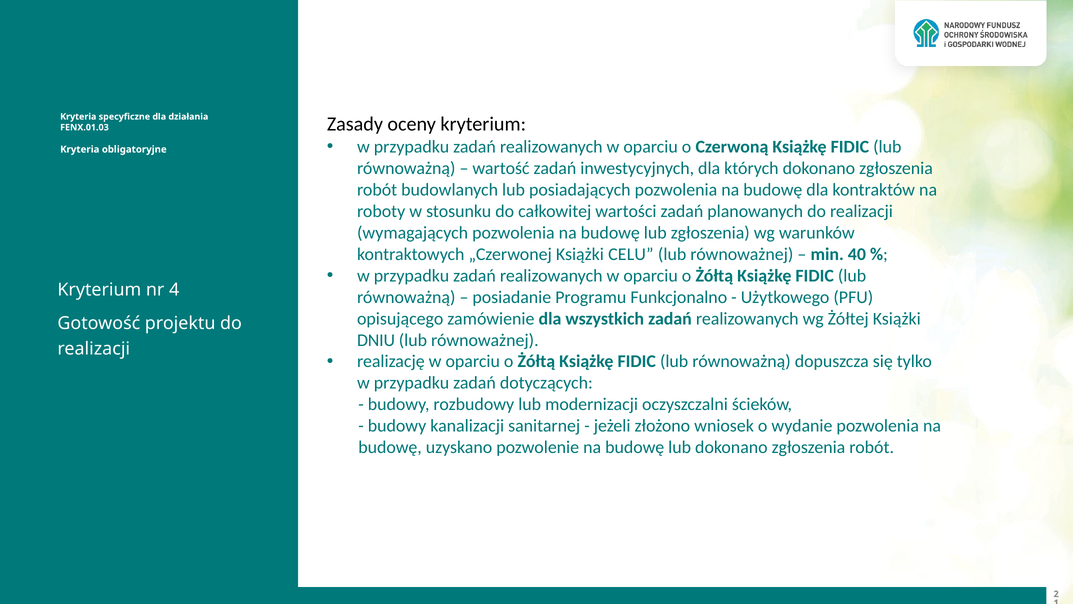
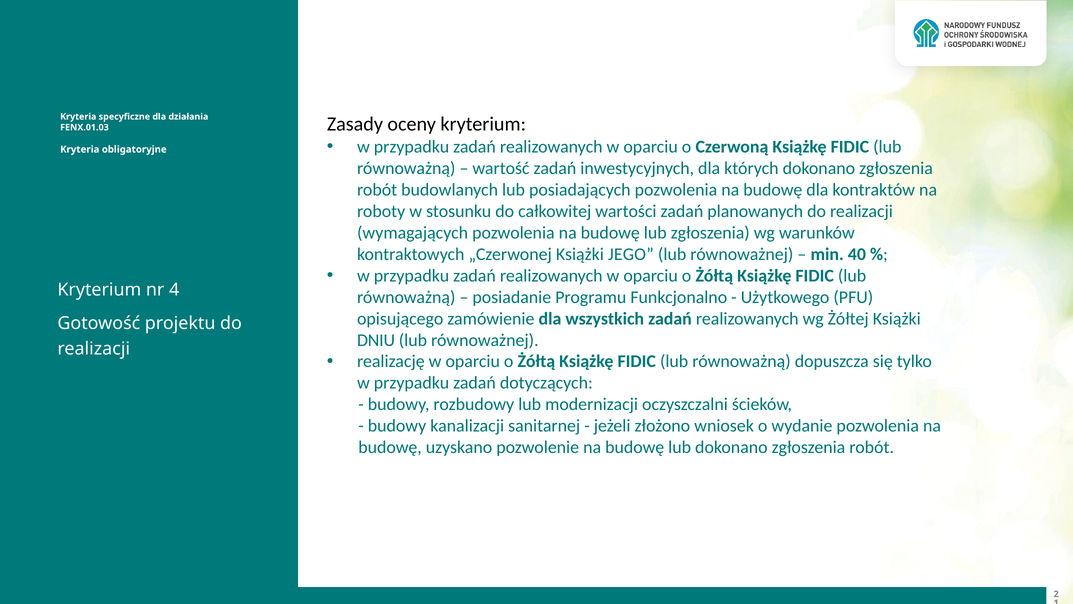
CELU: CELU -> JEGO (631, 254)
